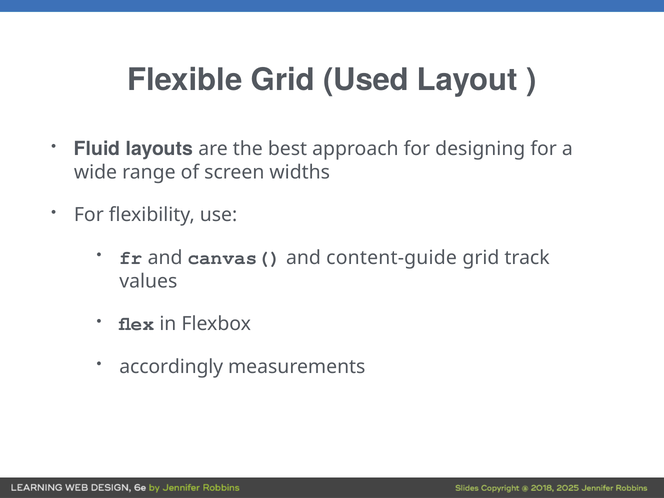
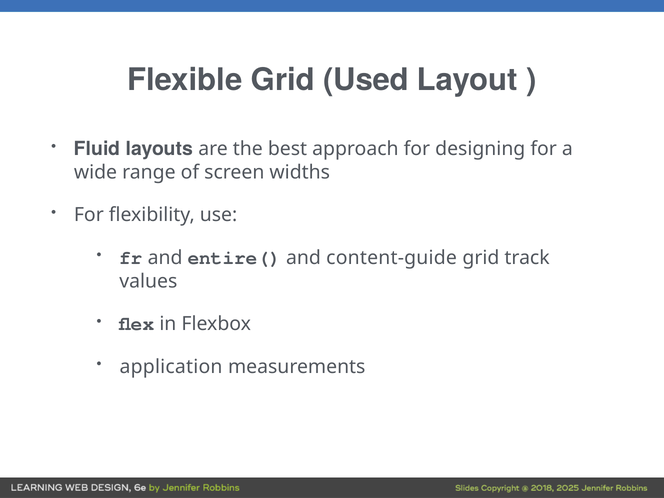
canvas(: canvas( -> entire( (234, 258)
accordingly: accordingly -> application (171, 367)
